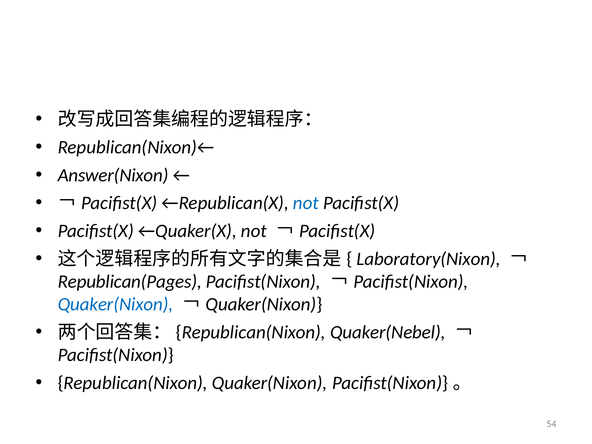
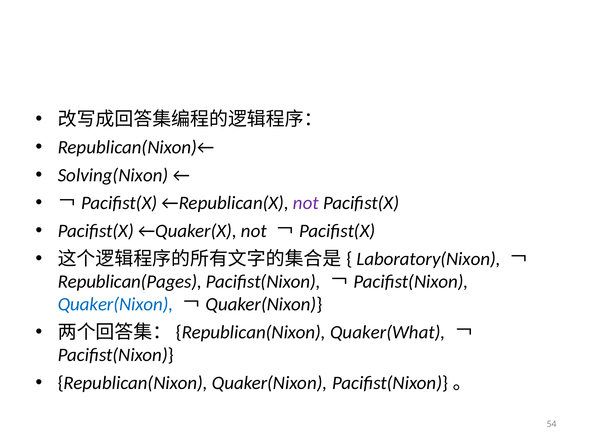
Answer(Nixon: Answer(Nixon -> Solving(Nixon (113, 175)
not colour: blue -> purple (306, 203)
Quaker(Nebel: Quaker(Nebel -> Quaker(What (388, 332)
